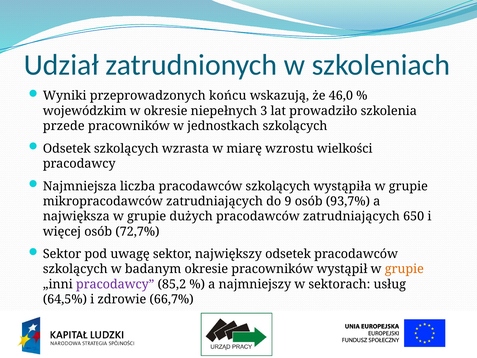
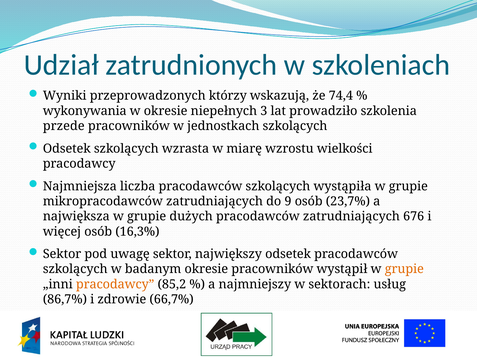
końcu: końcu -> którzy (228, 96)
46,0: 46,0 -> 74,4 (341, 96)
wojewódzkim: wojewódzkim -> wykonywania (85, 111)
93,7%: 93,7% -> 23,7% (348, 201)
650: 650 -> 676 (414, 216)
72,7%: 72,7% -> 16,3% (137, 231)
pracodawcy colour: purple -> orange (115, 284)
64,5%: 64,5% -> 86,7% (65, 299)
